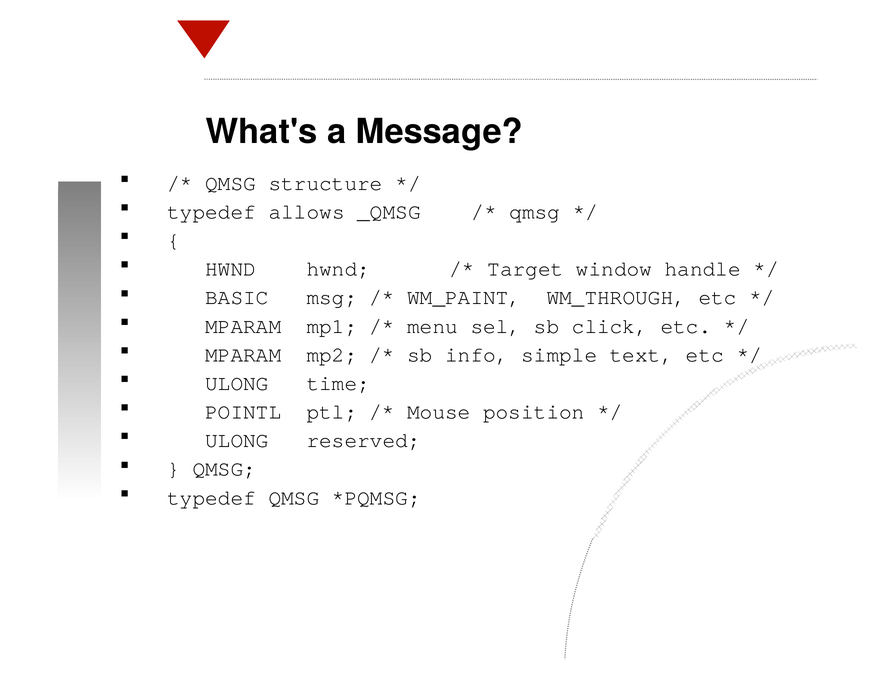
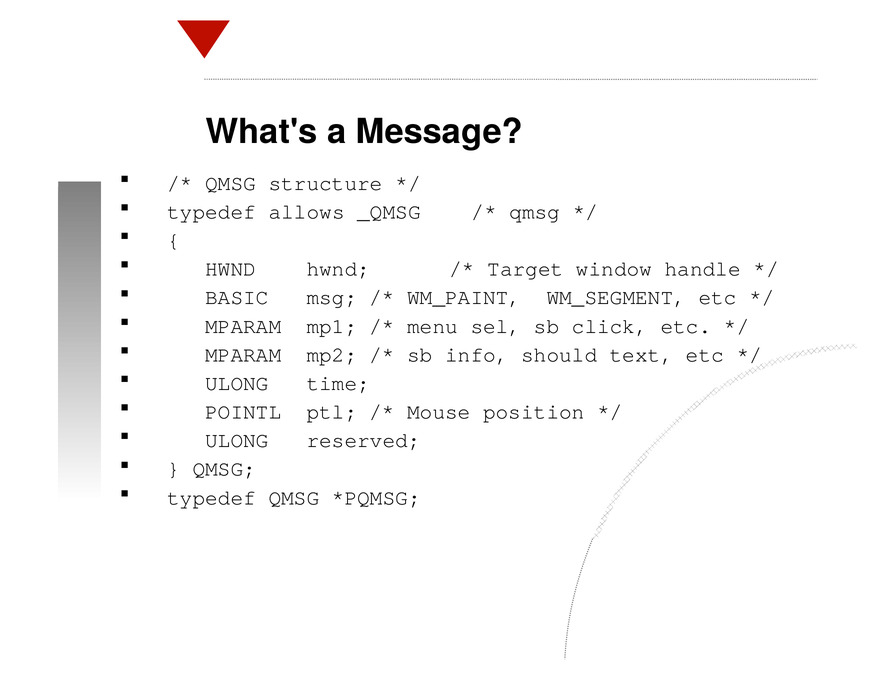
WM_THROUGH: WM_THROUGH -> WM_SEGMENT (616, 297)
simple: simple -> should (559, 355)
